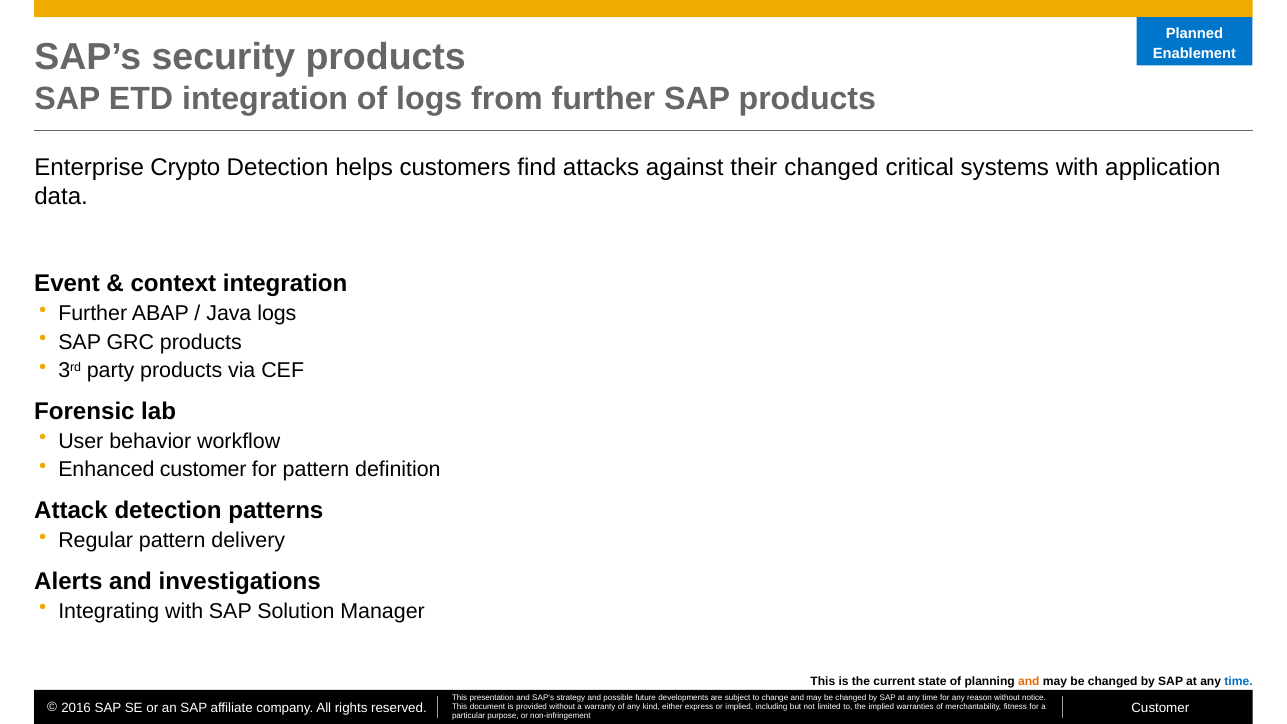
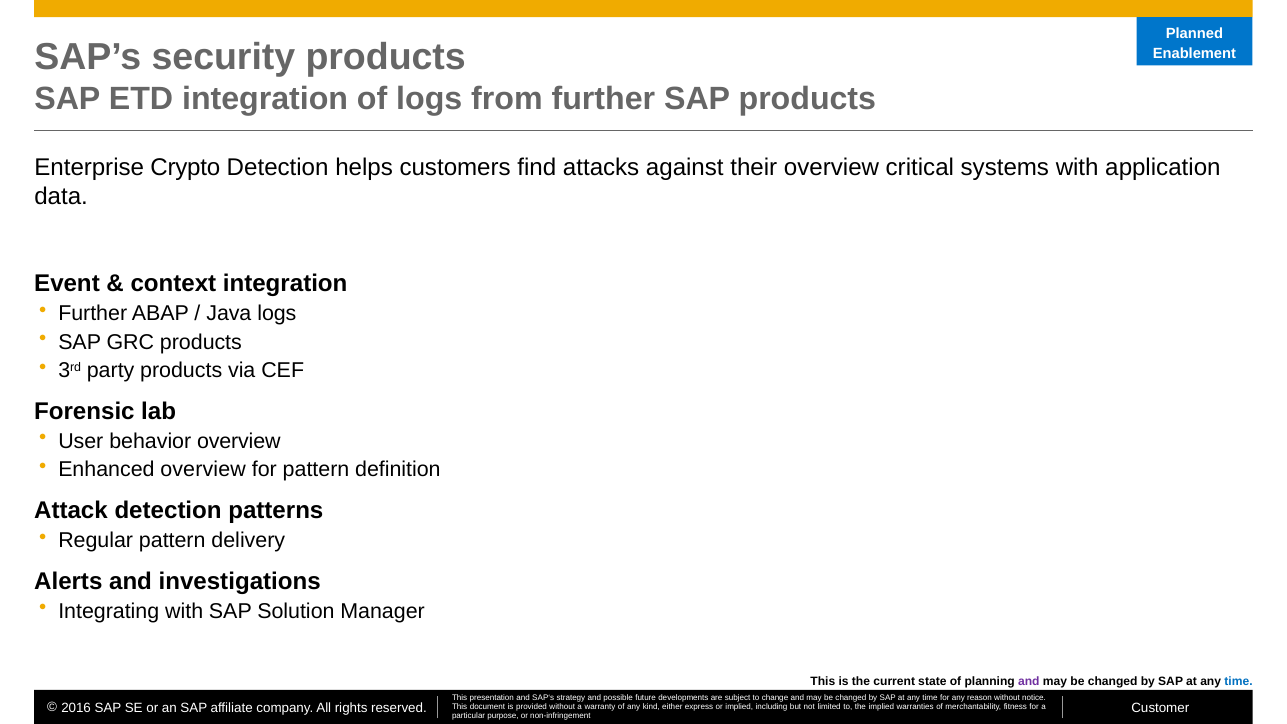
their changed: changed -> overview (832, 168)
behavior workflow: workflow -> overview (239, 441)
Enhanced customer: customer -> overview (203, 470)
and colour: orange -> purple (1029, 681)
